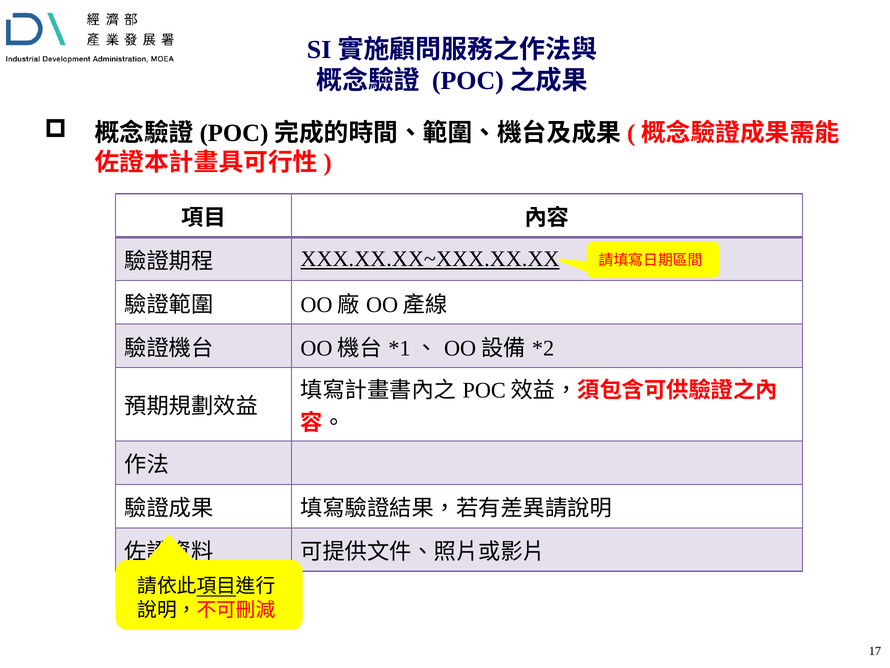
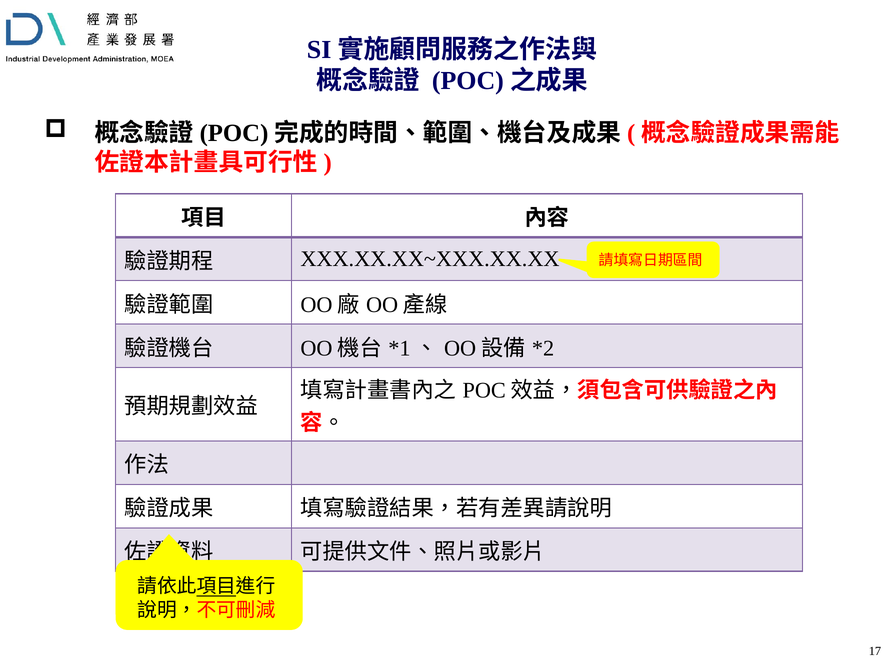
XXX.XX.XX~XXX.XX.XX underline: present -> none (430, 259)
